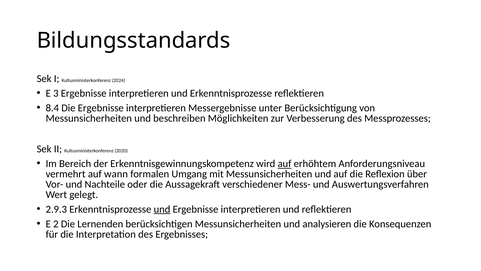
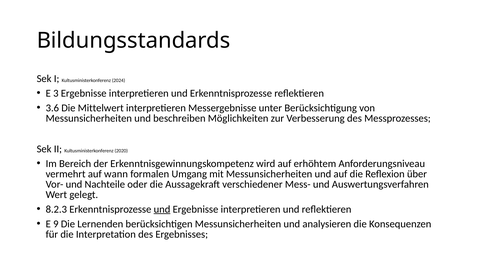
8.4: 8.4 -> 3.6 (52, 108)
Die Ergebnisse: Ergebnisse -> Mittelwert (101, 108)
auf underline: present -> none (285, 164)
2.9.3: 2.9.3 -> 8.2.3 (56, 209)
2: 2 -> 9 (56, 224)
